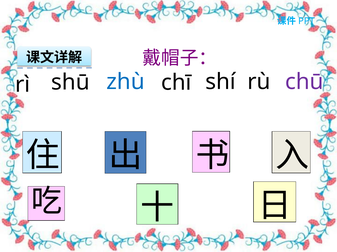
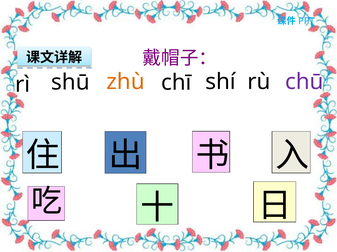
zhù colour: blue -> orange (126, 82)
